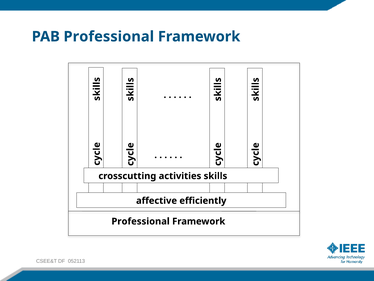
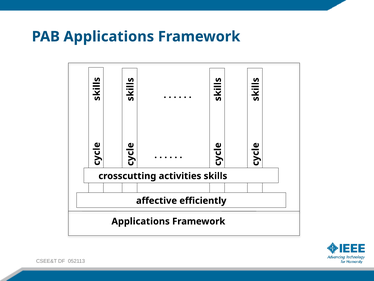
PAB Professional: Professional -> Applications (109, 37)
Professional: Professional -> Applications (141, 221)
